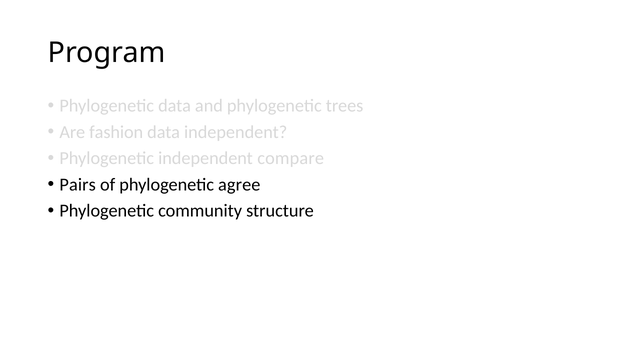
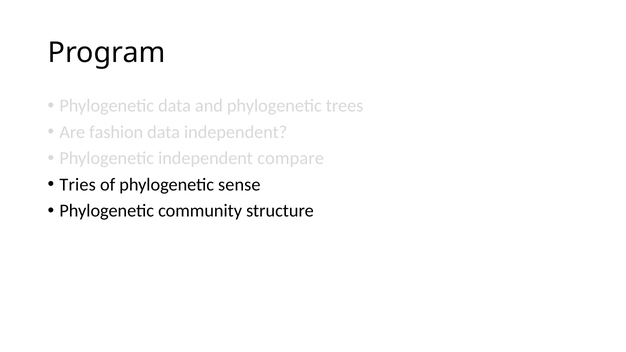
Pairs: Pairs -> Tries (78, 185)
agree: agree -> sense (239, 185)
